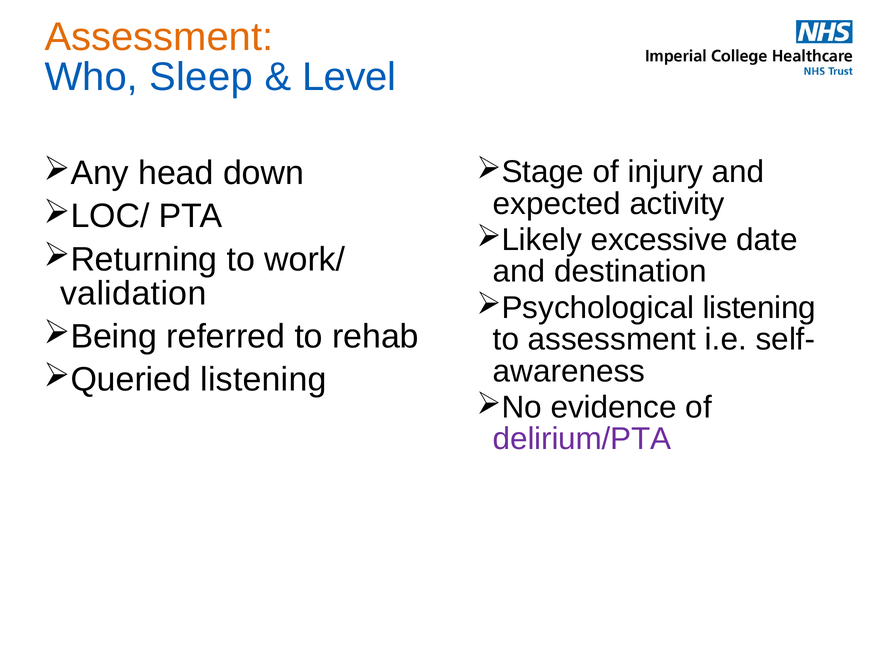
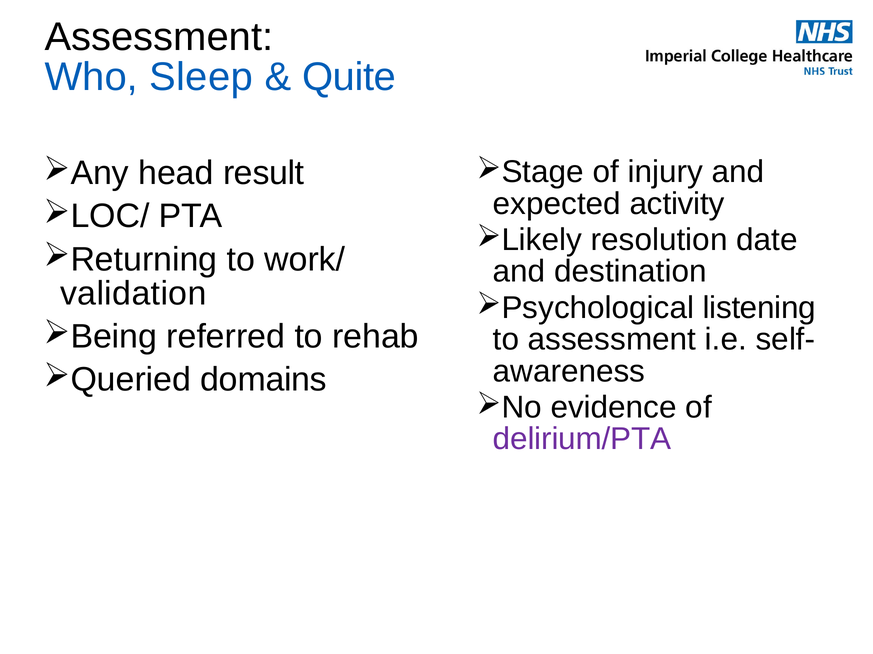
Assessment colour: orange -> black (159, 37)
Level: Level -> Quite (349, 77)
down: down -> result (264, 173)
excessive: excessive -> resolution (659, 240)
listening: listening -> domains (264, 380)
